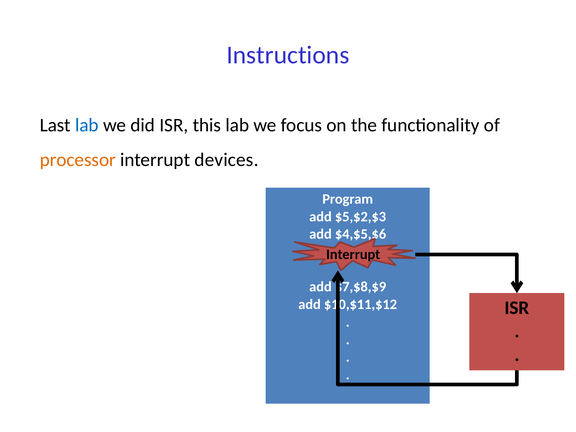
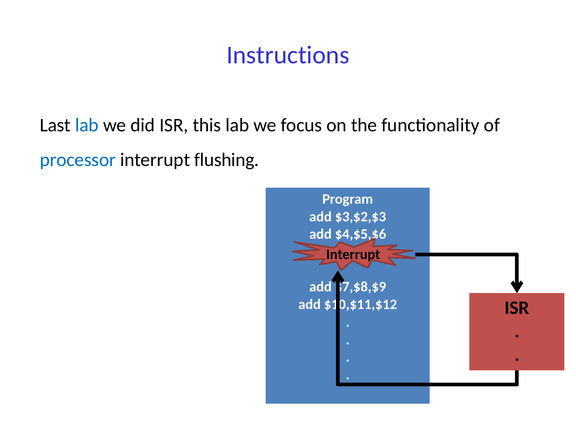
processor colour: orange -> blue (78, 160)
devices: devices -> flushing (227, 160)
$5,$2,$3: $5,$2,$3 -> $3,$2,$3 (361, 217)
